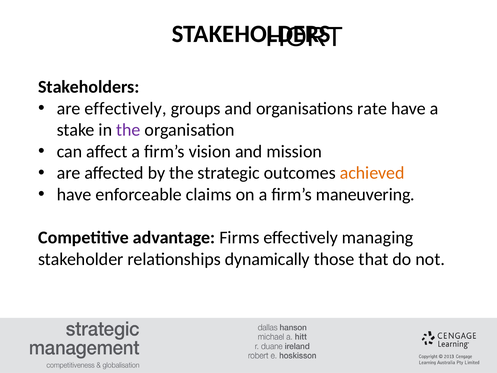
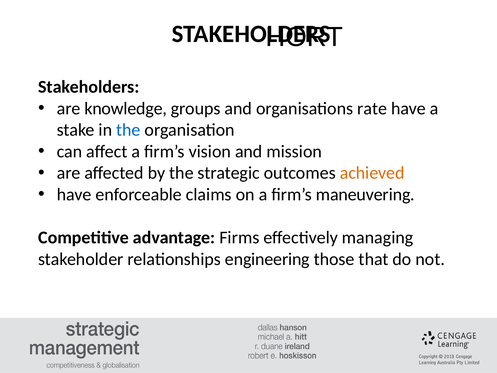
are effectively: effectively -> knowledge (126, 108)
the colour: purple -> blue (128, 130)
dynamically: dynamically -> engineering (267, 259)
